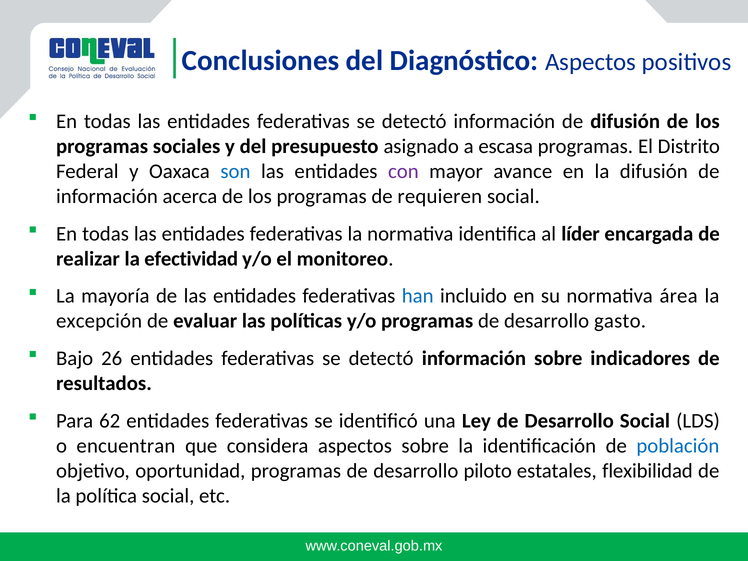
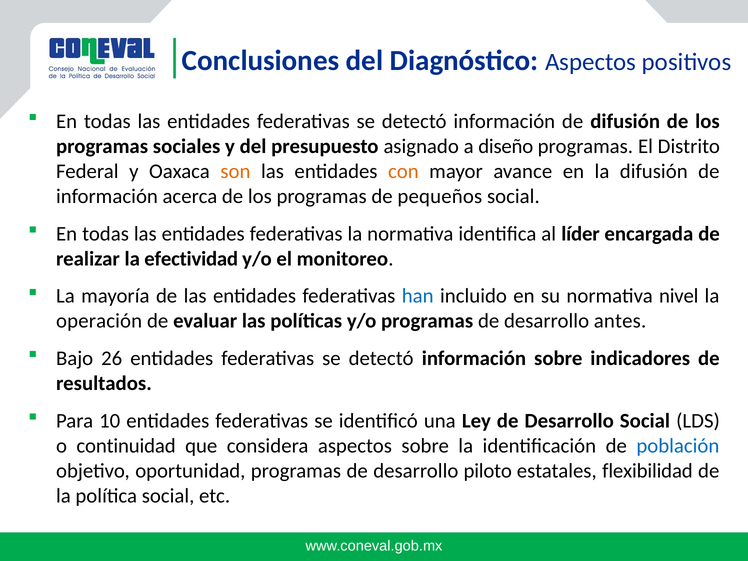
escasa: escasa -> diseño (506, 146)
son colour: blue -> orange (235, 171)
con colour: purple -> orange (403, 171)
requieren: requieren -> pequeños (440, 196)
área: área -> nivel (679, 296)
excepción: excepción -> operación (99, 321)
gasto: gasto -> antes (620, 321)
62: 62 -> 10 (110, 421)
encuentran: encuentran -> continuidad (126, 446)
